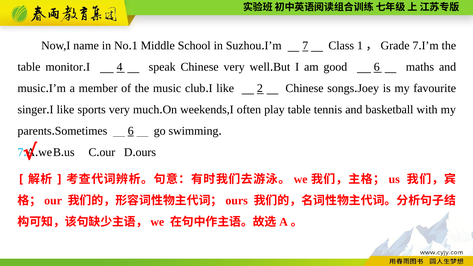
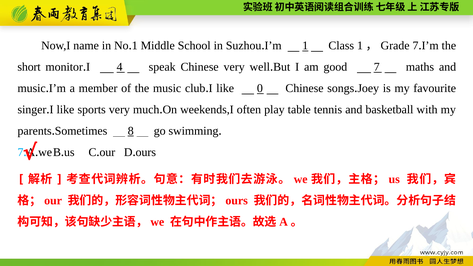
7: 7 -> 1 (305, 46)
table: table -> short (29, 67)
good 6: 6 -> 7 (377, 67)
2: 2 -> 0 (260, 88)
6: 6 -> 8 (131, 131)
